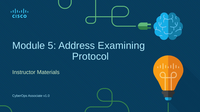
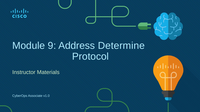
5: 5 -> 9 (52, 46)
Examining: Examining -> Determine (121, 46)
